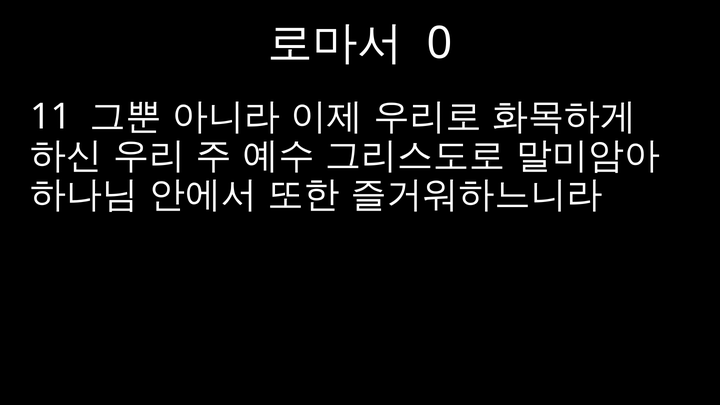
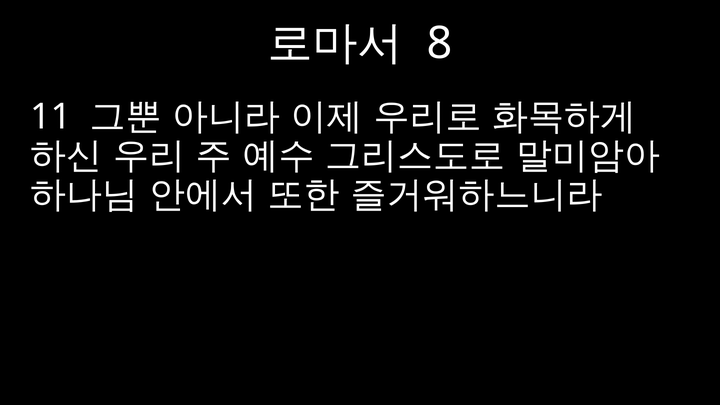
0: 0 -> 8 (440, 43)
